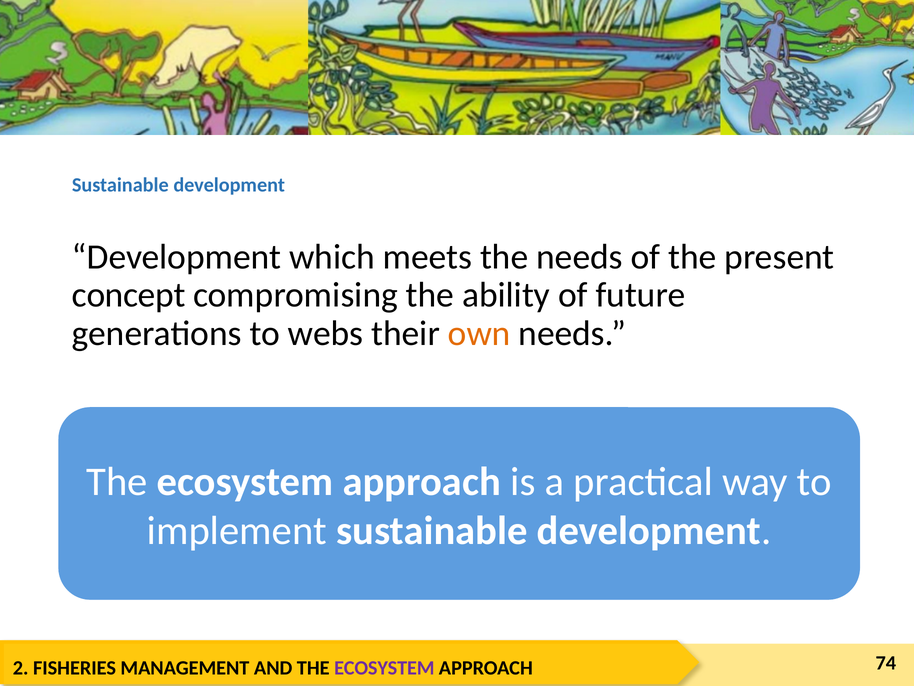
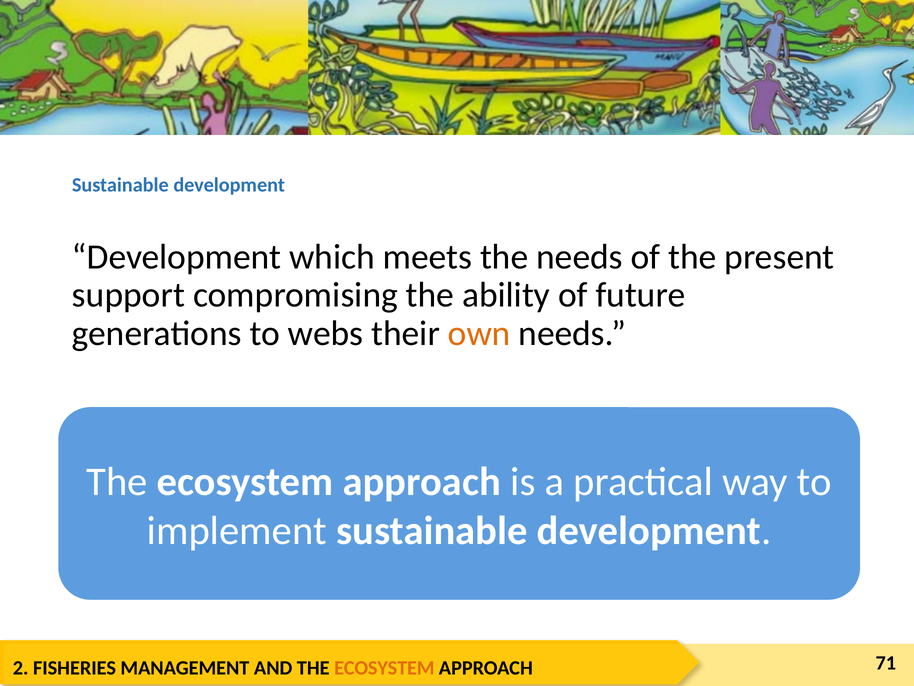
concept: concept -> support (128, 295)
ECOSYSTEM colour: purple -> orange (384, 667)
74: 74 -> 71 (886, 663)
